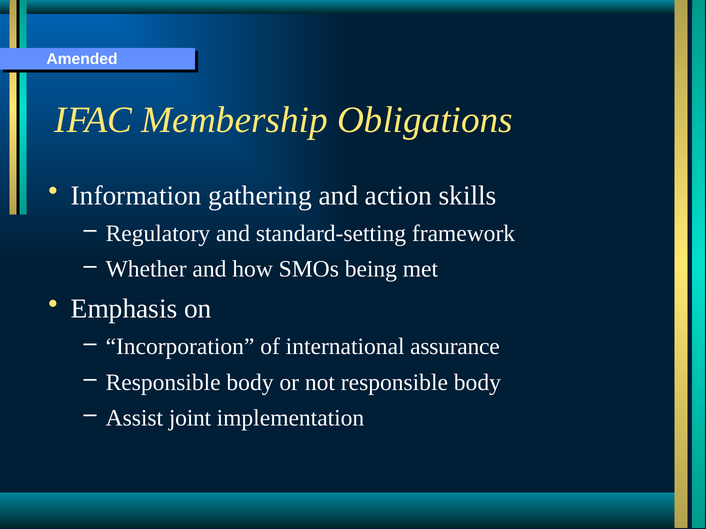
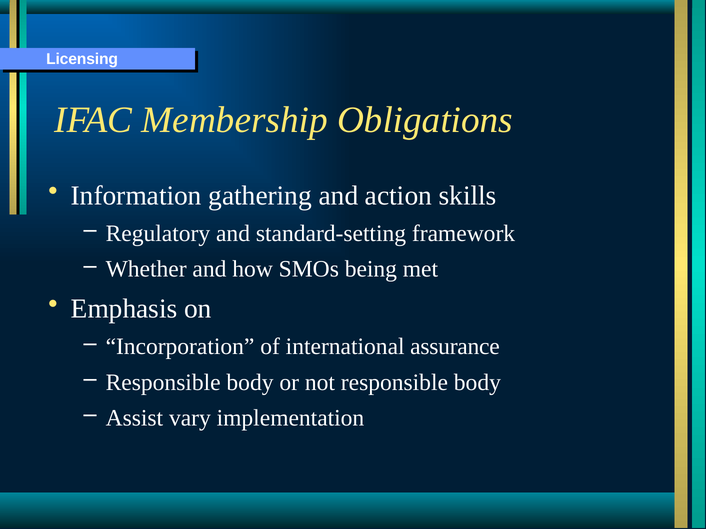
Amended: Amended -> Licensing (82, 59)
joint: joint -> vary (190, 418)
